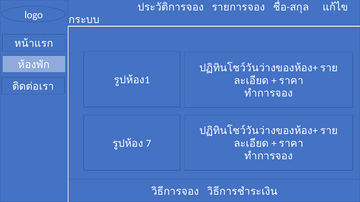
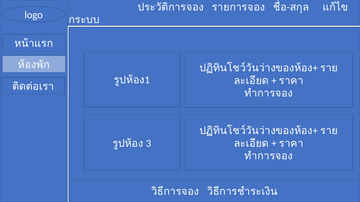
7: 7 -> 3 (149, 144)
